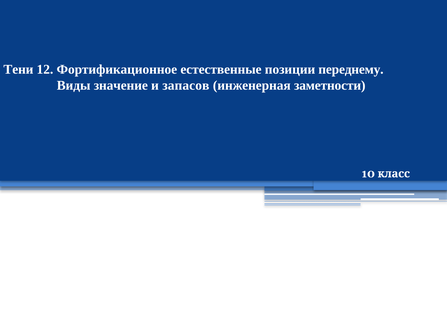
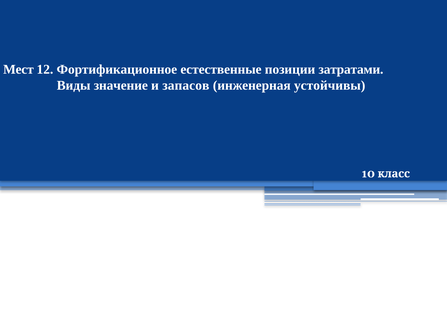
Тени: Тени -> Мест (18, 70)
переднему: переднему -> затратами (351, 70)
заметности: заметности -> устойчивы (330, 86)
